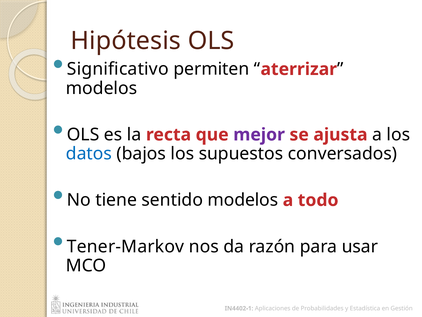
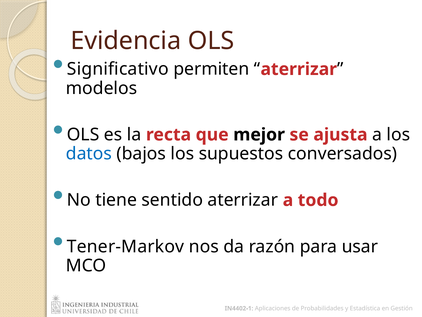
Hipótesis: Hipótesis -> Evidencia (126, 41)
mejor colour: purple -> black (259, 134)
sentido modelos: modelos -> aterrizar (243, 200)
